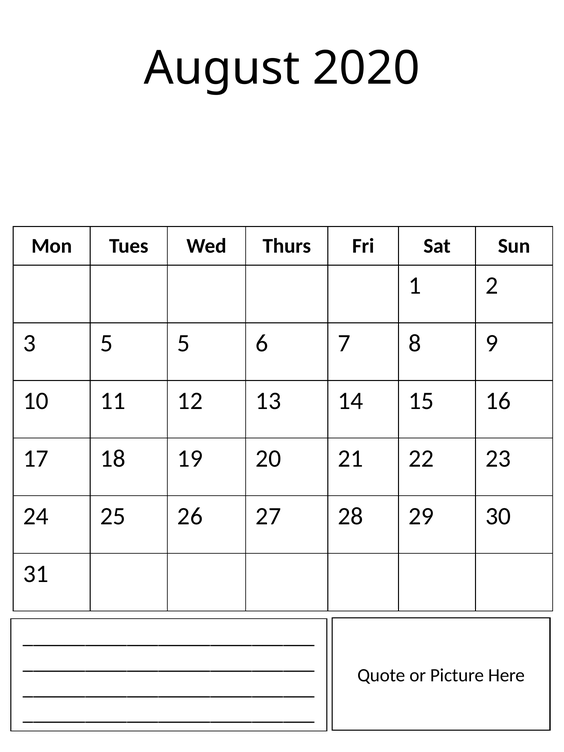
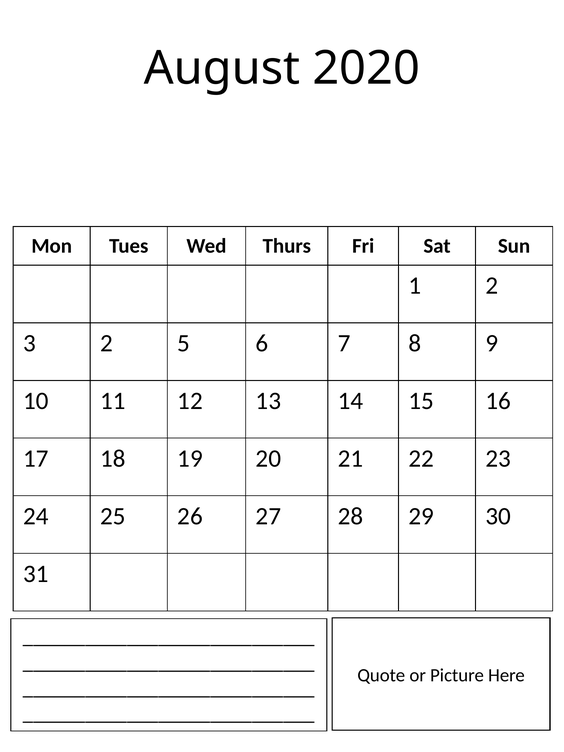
3 5: 5 -> 2 (107, 343)
